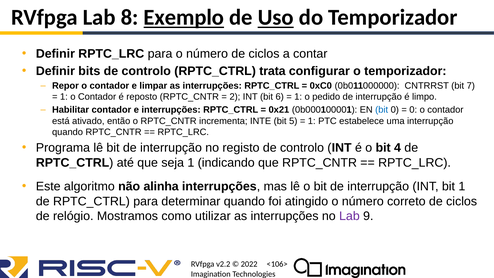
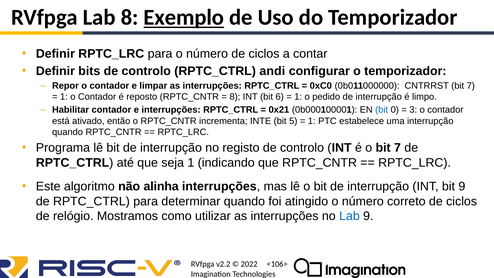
Uso underline: present -> none (276, 18)
trata: trata -> andi (272, 71)
2: 2 -> 8 (235, 97)
0: 0 -> 3 (413, 110)
o bit 4: 4 -> 7 (398, 148)
bit 1: 1 -> 9 (462, 186)
Lab colour: purple -> blue (349, 216)
